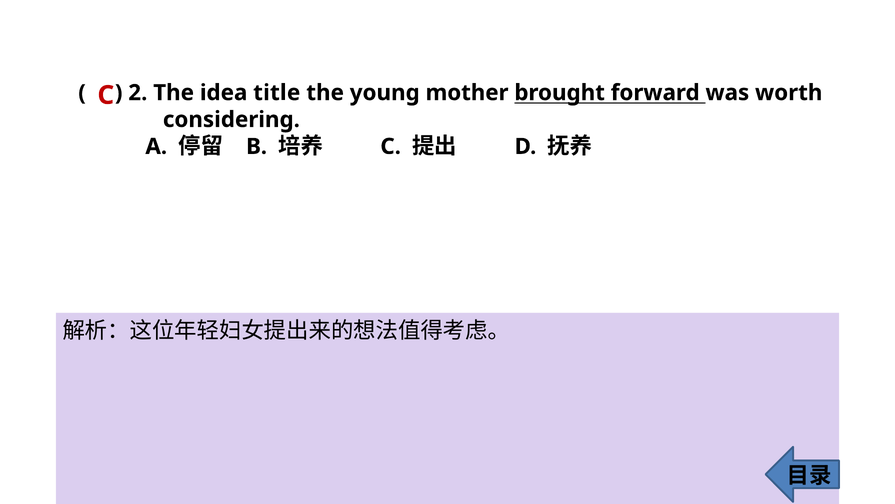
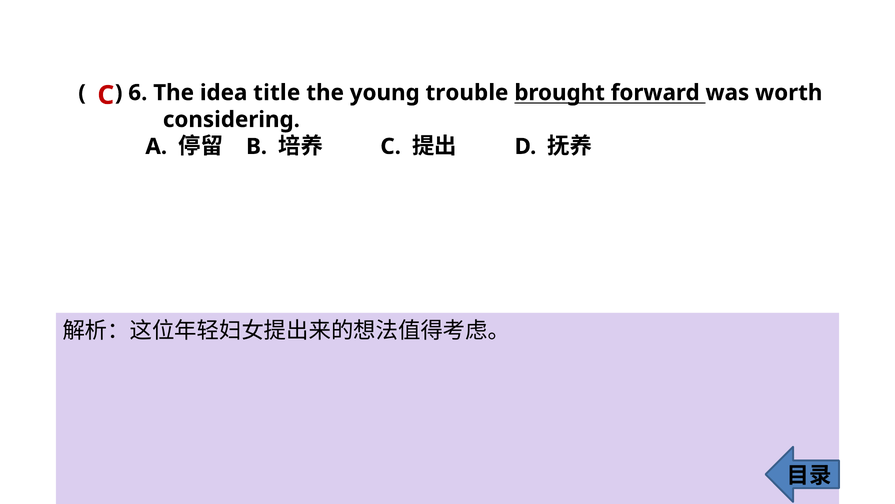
2: 2 -> 6 (138, 93)
mother: mother -> trouble (467, 93)
